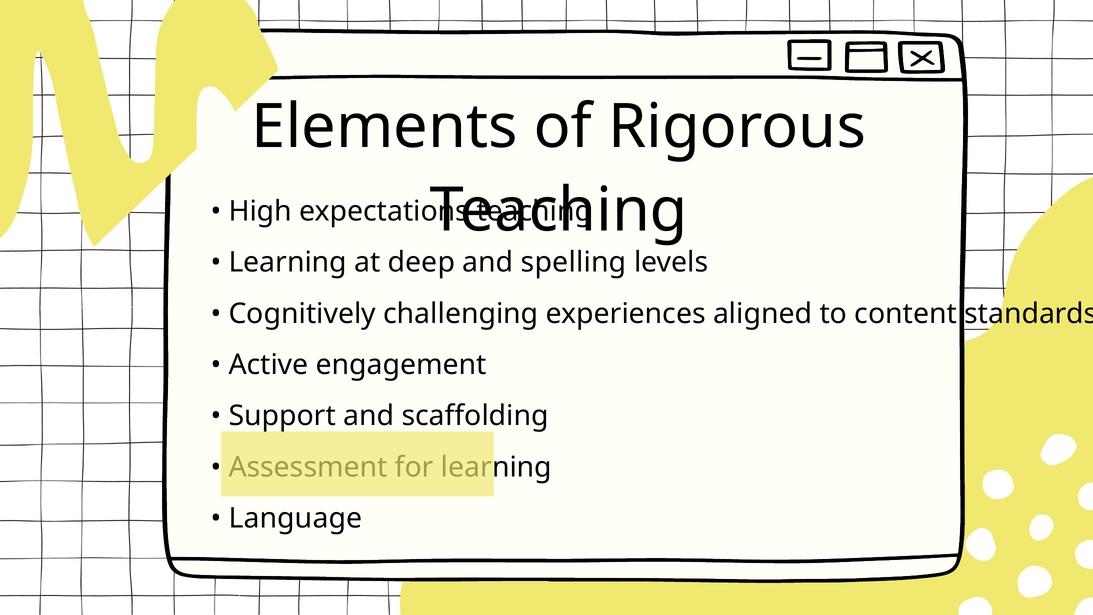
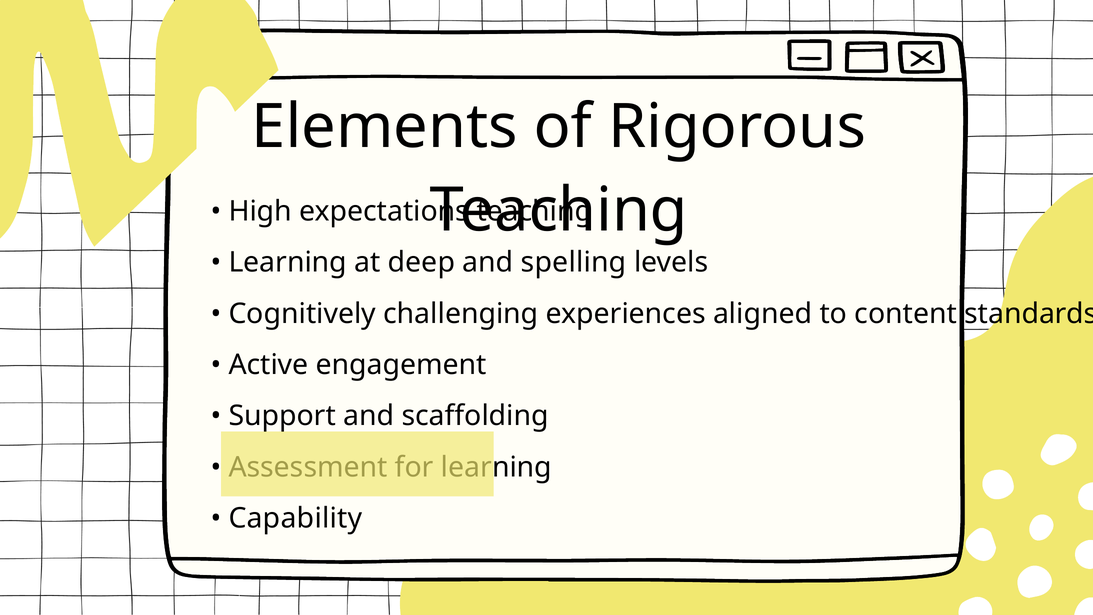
Language: Language -> Capability (295, 518)
